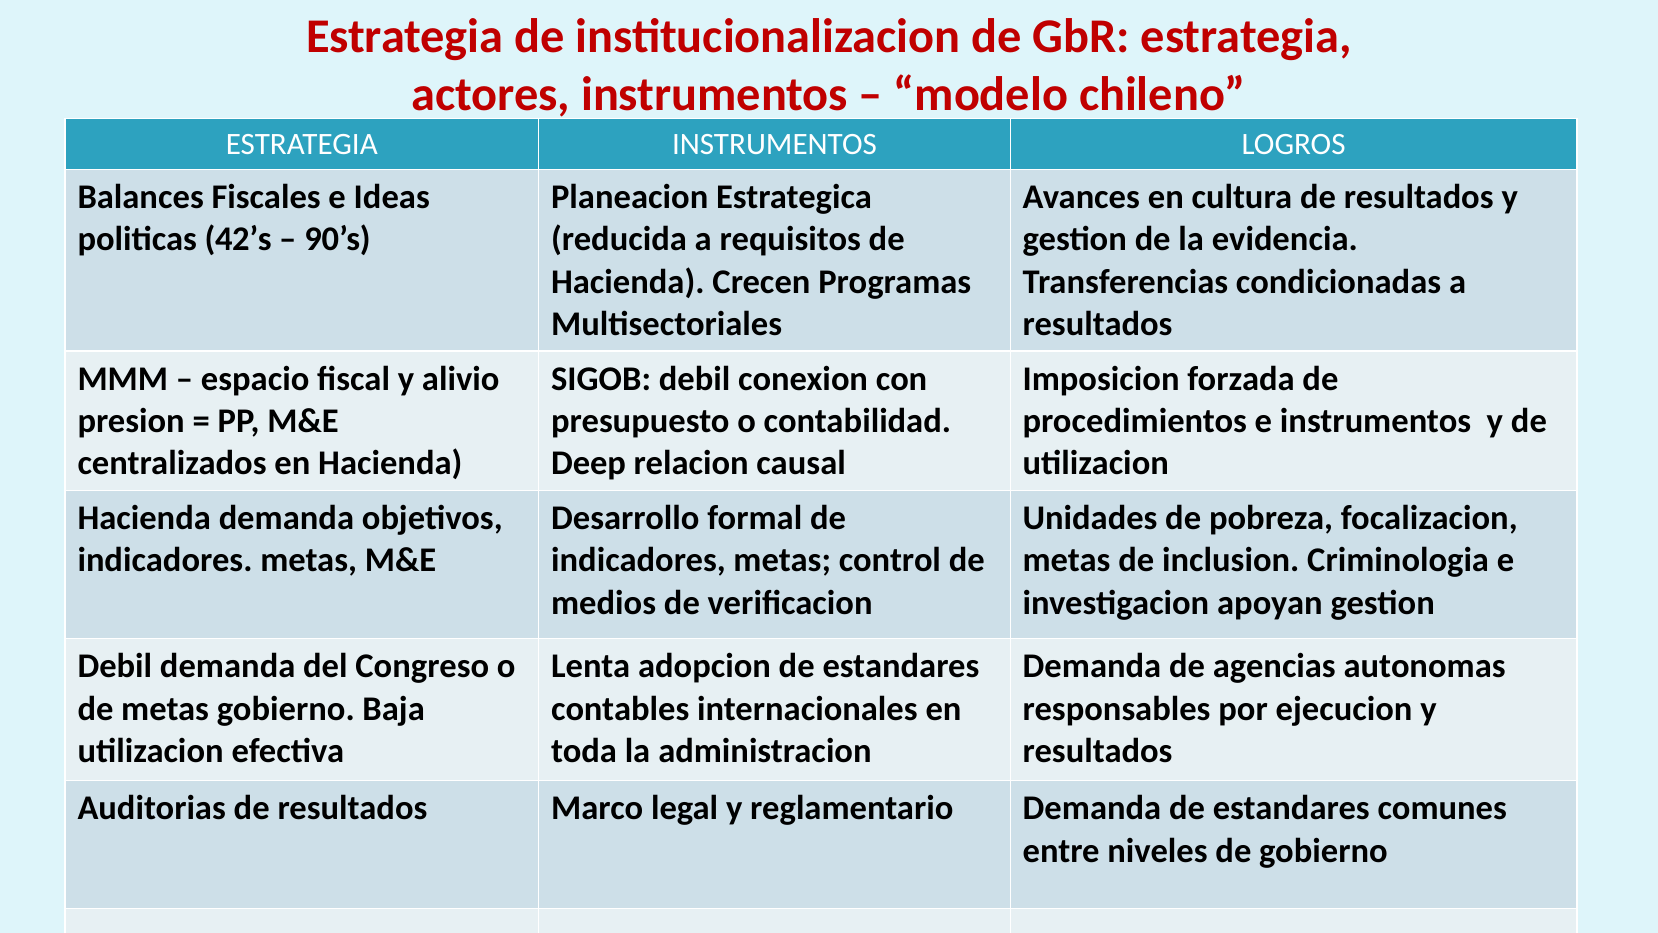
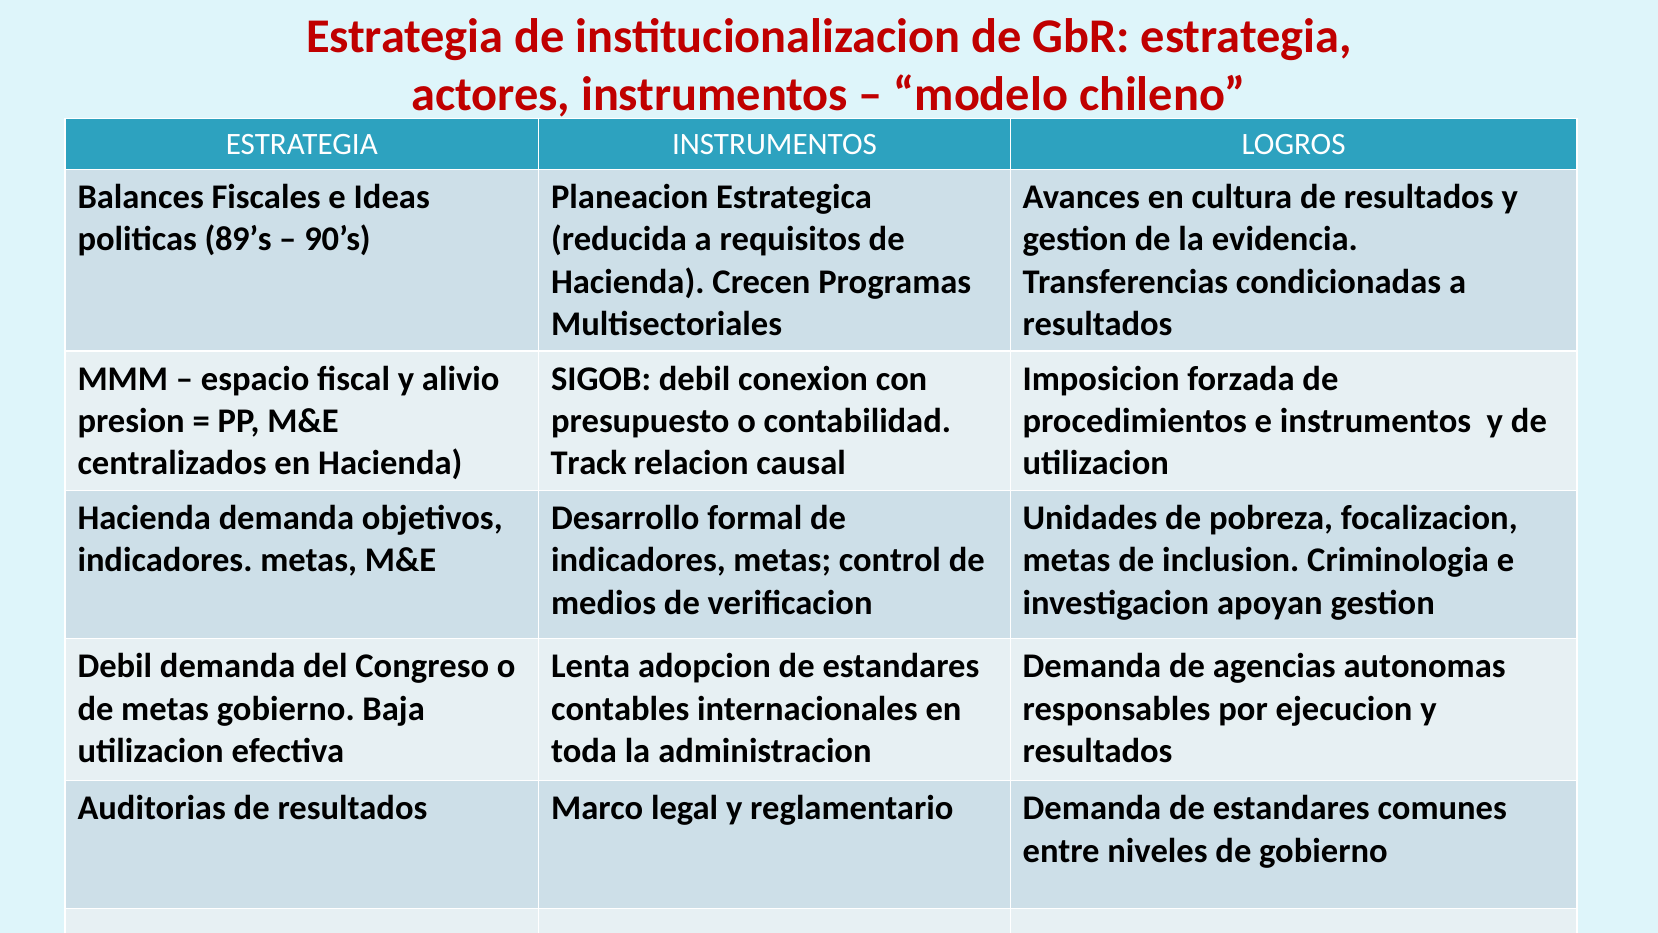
42’s: 42’s -> 89’s (238, 239)
Deep: Deep -> Track (589, 463)
